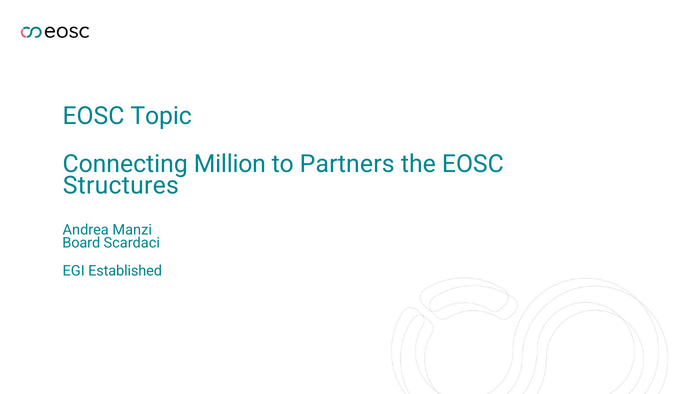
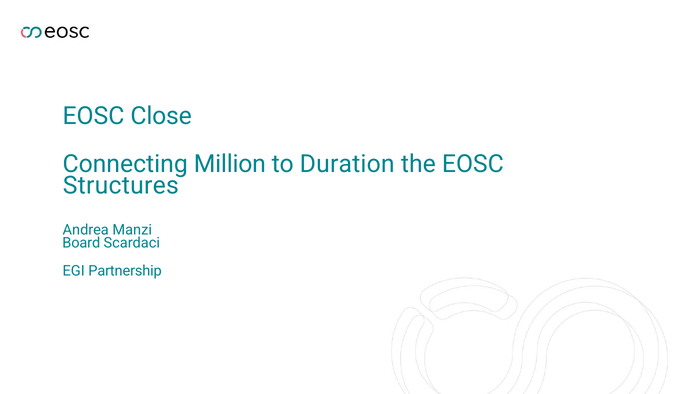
Topic: Topic -> Close (161, 116)
Partners: Partners -> Duration (347, 164)
Established: Established -> Partnership (125, 271)
